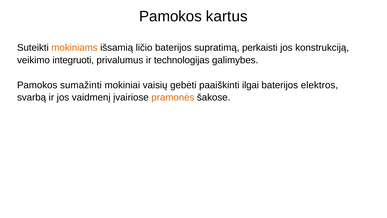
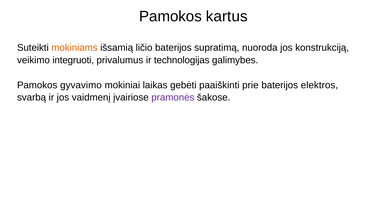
perkaisti: perkaisti -> nuoroda (260, 48)
sumažinti: sumažinti -> gyvavimo (81, 85)
vaisių: vaisių -> laikas (155, 85)
ilgai: ilgai -> prie (250, 85)
pramonės colour: orange -> purple (173, 97)
